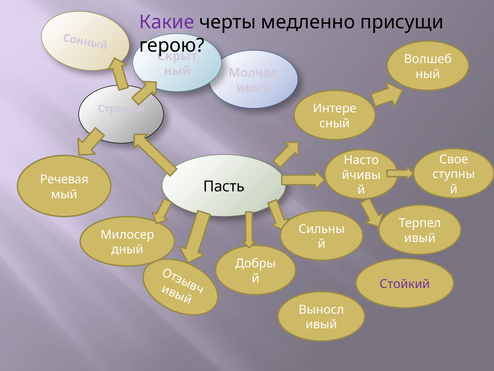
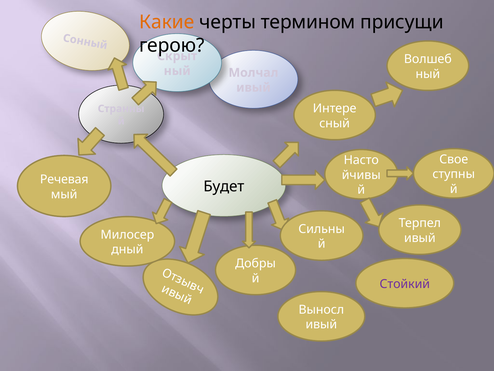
Какие colour: purple -> orange (167, 22)
медленно: медленно -> термином (308, 22)
Пасть: Пасть -> Будет (224, 186)
